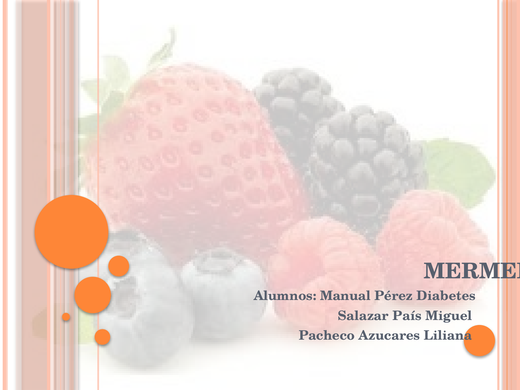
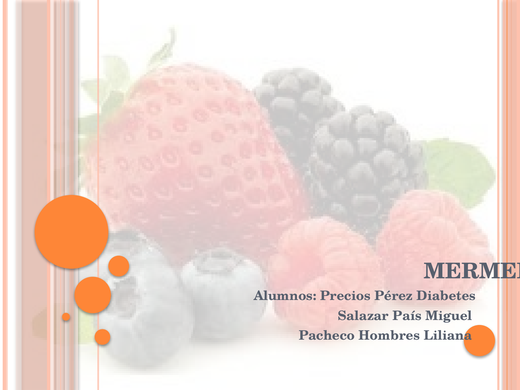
Manual: Manual -> Precios (345, 296)
Azucares: Azucares -> Hombres (389, 336)
